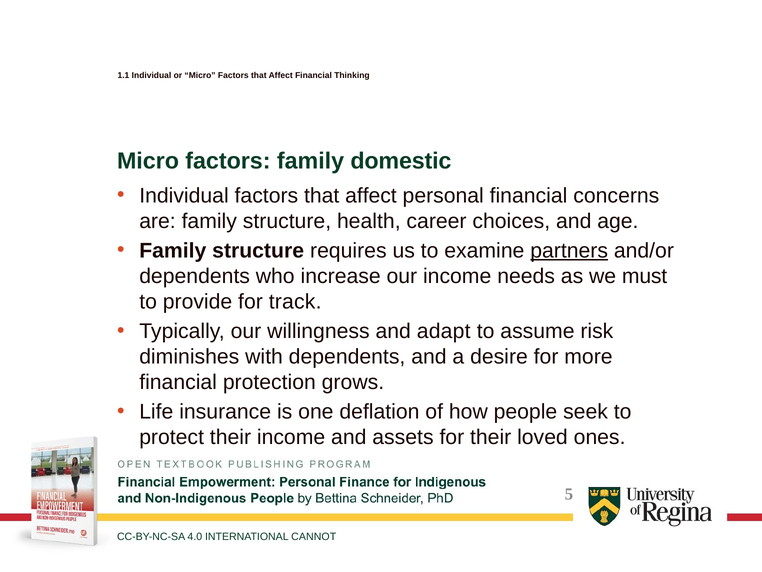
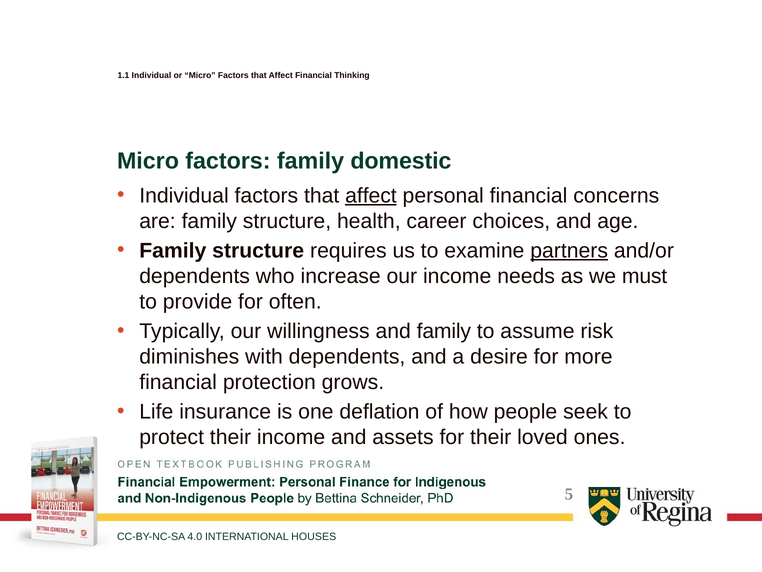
affect underline: none -> present (371, 195)
track: track -> often (295, 301)
and adapt: adapt -> family (444, 331)
CANNOT: CANNOT -> HOUSES (314, 536)
